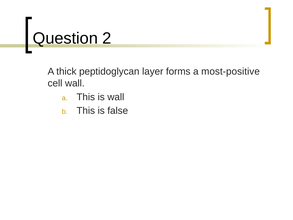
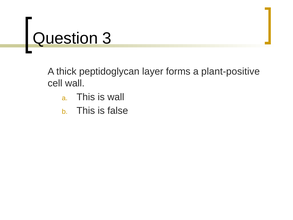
2: 2 -> 3 (107, 38)
most-positive: most-positive -> plant-positive (231, 71)
